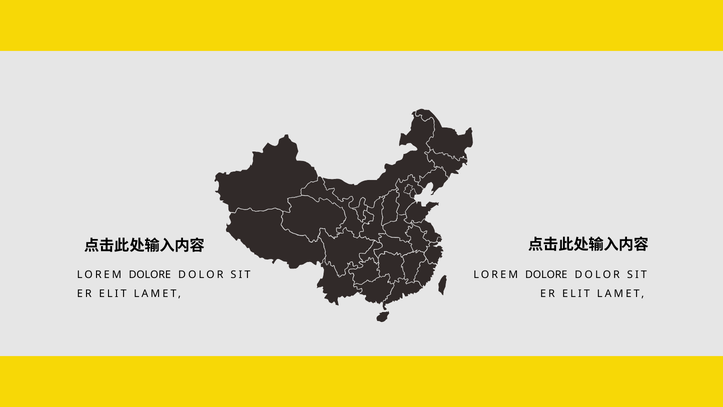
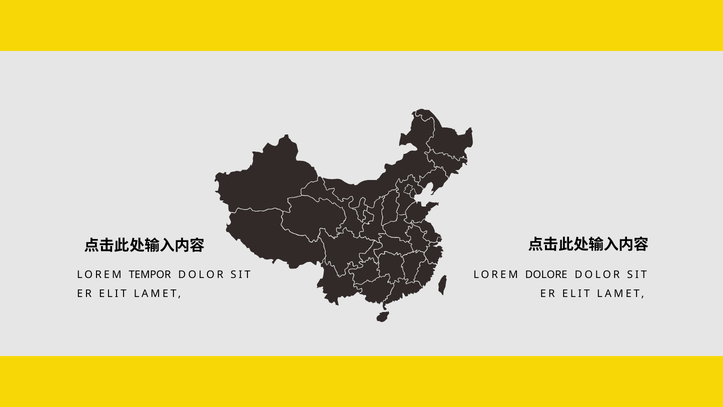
DOLORE: DOLORE -> TEMPOR (150, 274)
